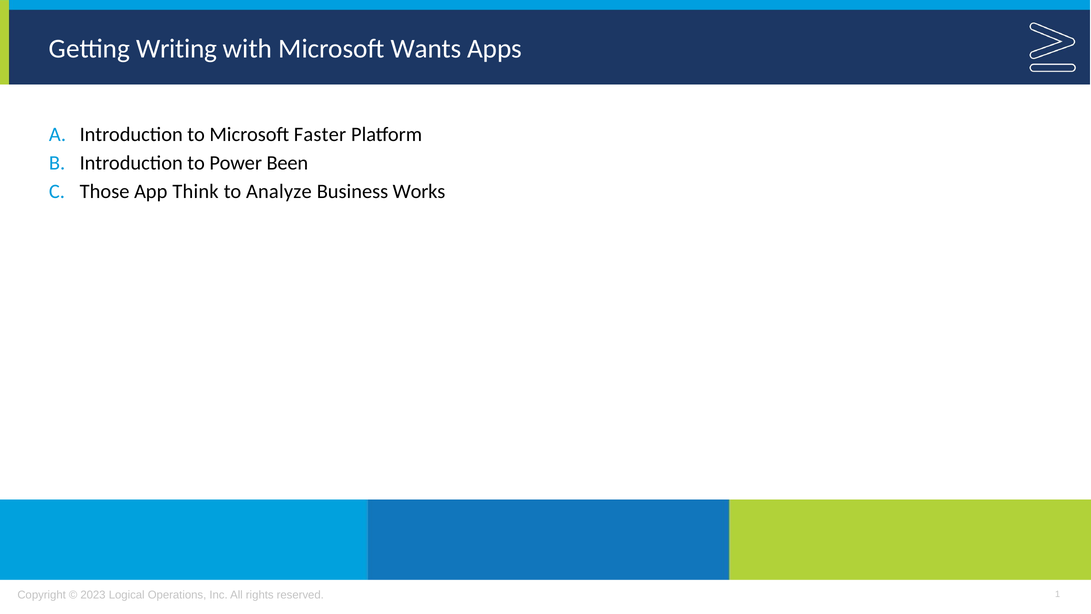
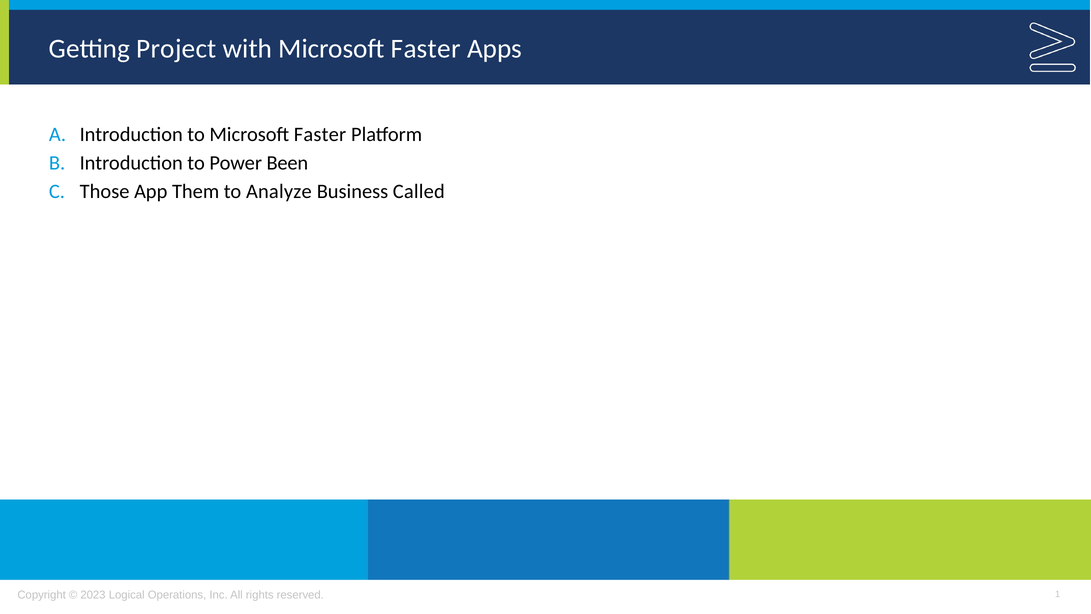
Writing: Writing -> Project (176, 49)
with Microsoft Wants: Wants -> Faster (426, 49)
Think: Think -> Them (196, 192)
Works: Works -> Called (419, 192)
